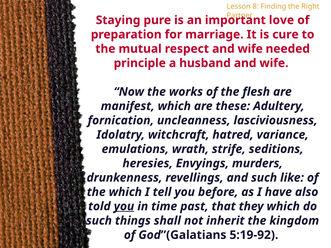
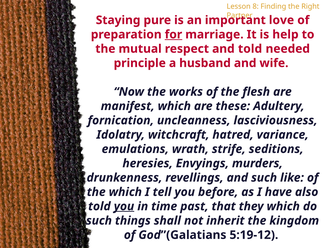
for underline: none -> present (173, 35)
cure: cure -> help (285, 35)
respect and wife: wife -> told (250, 49)
5:19-92: 5:19-92 -> 5:19-12 (254, 235)
